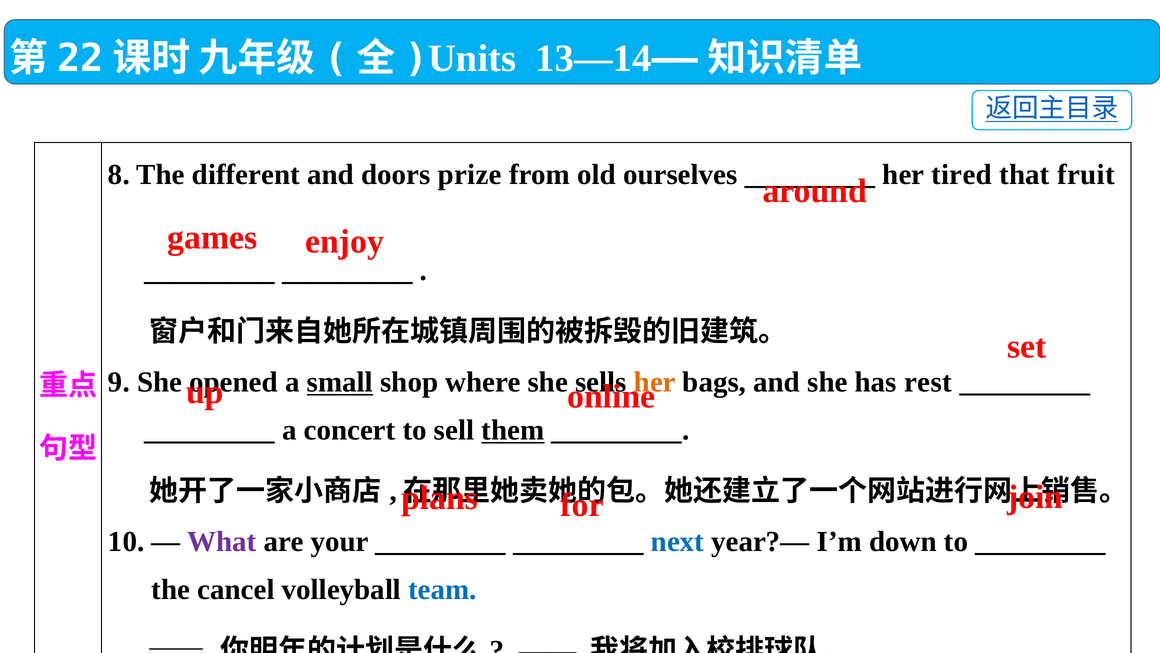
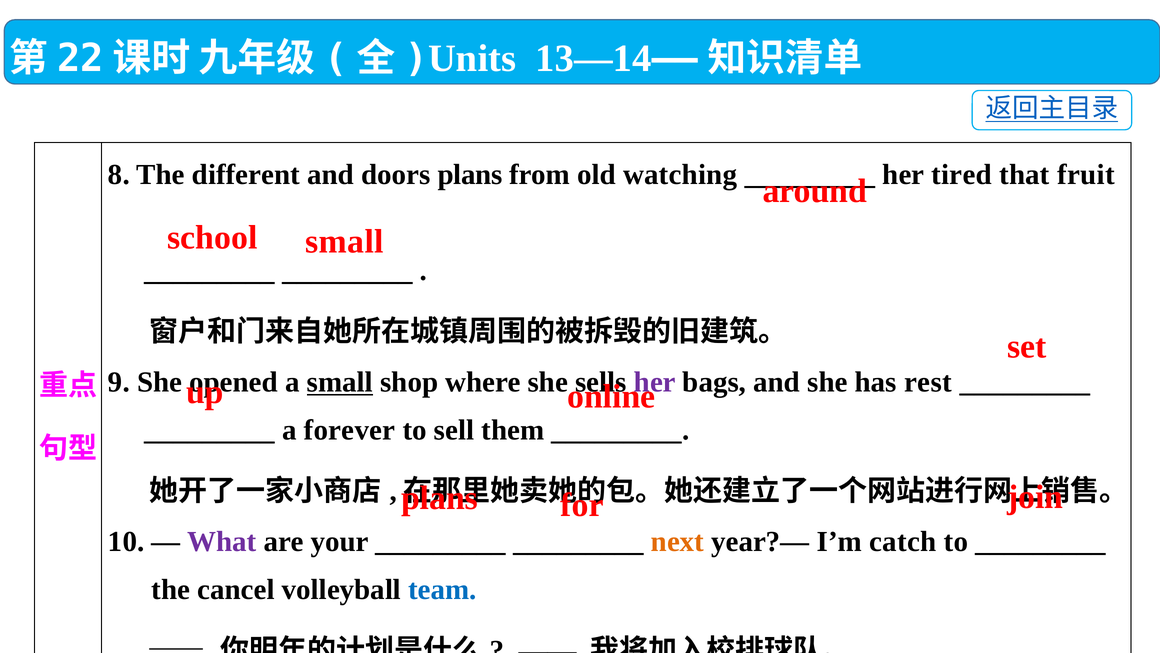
doors prize: prize -> plans (470, 175)
ourselves: ourselves -> watching (680, 175)
games: games -> school (212, 238)
enjoy: enjoy -> small (344, 241)
her colour: orange -> purple (655, 382)
concert: concert -> forever (350, 430)
them underline: present -> none (513, 430)
next colour: blue -> orange (677, 541)
down: down -> catch (903, 541)
